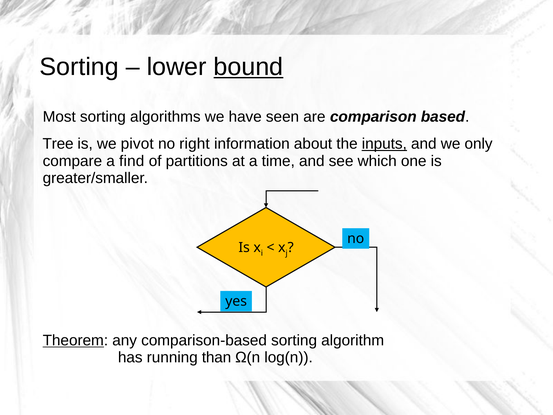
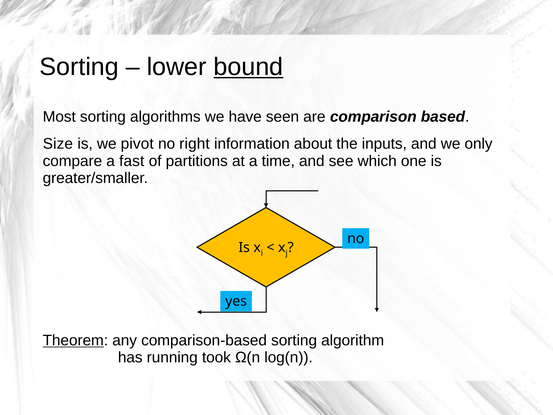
Tree: Tree -> Size (58, 144)
inputs underline: present -> none (384, 144)
find: find -> fast (132, 161)
than: than -> took (216, 357)
